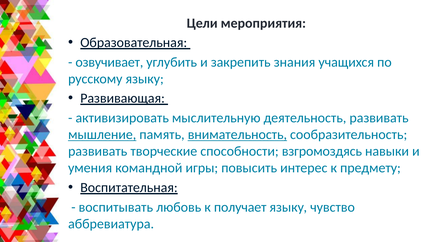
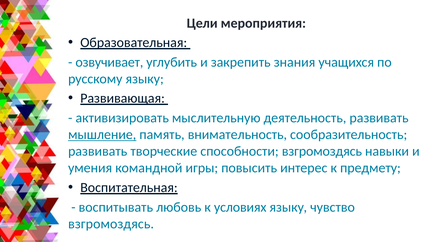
внимательность underline: present -> none (237, 135)
получает: получает -> условиях (240, 207)
аббревиатура: аббревиатура -> взгромоздясь (111, 224)
